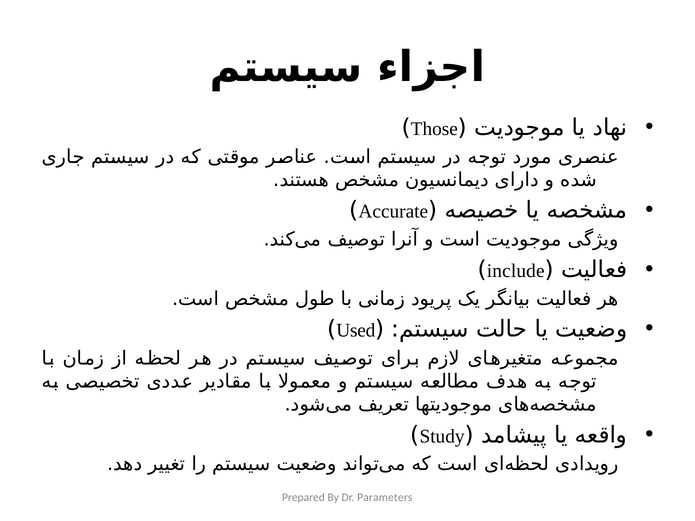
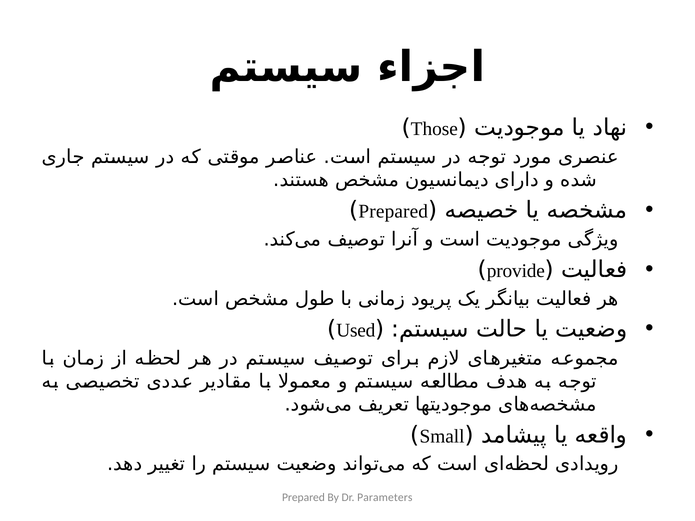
Accurate: Accurate -> Prepared (393, 212)
include: include -> provide (516, 271)
Study: Study -> Small (442, 436)
